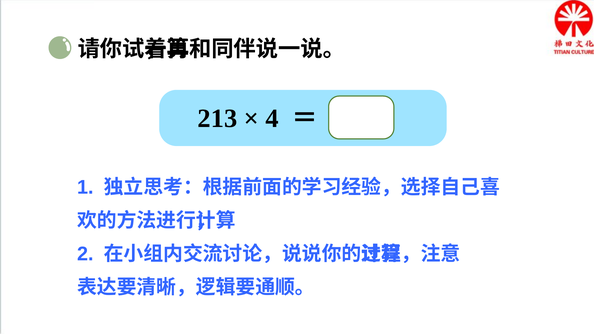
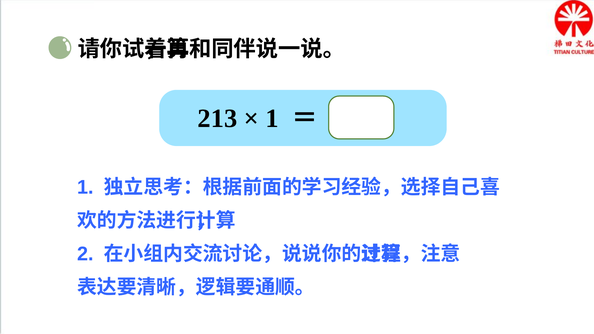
4: 4 -> 1 (272, 119)
